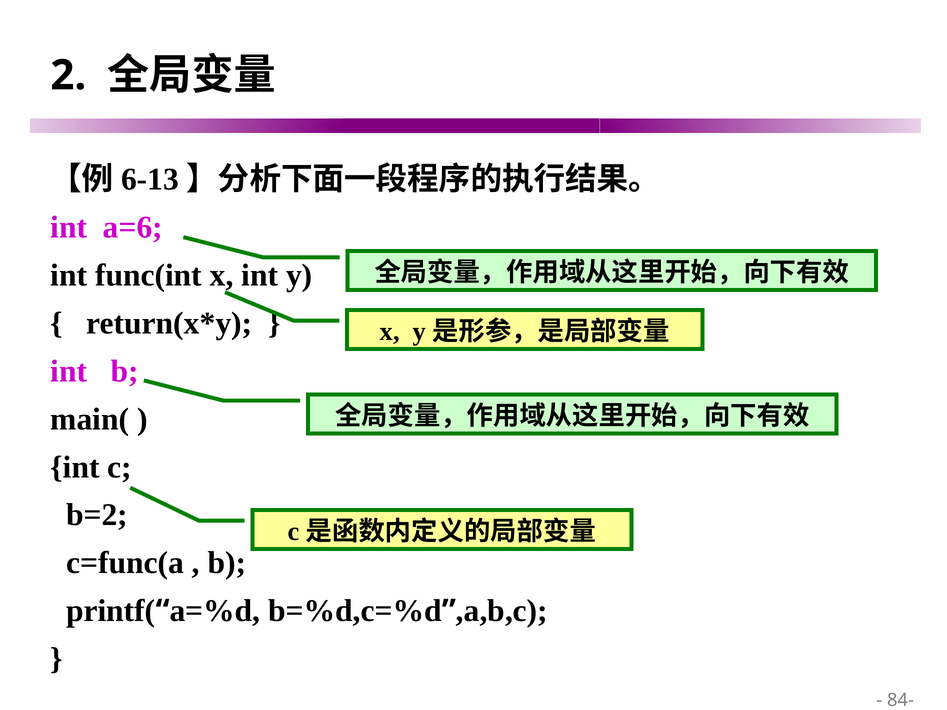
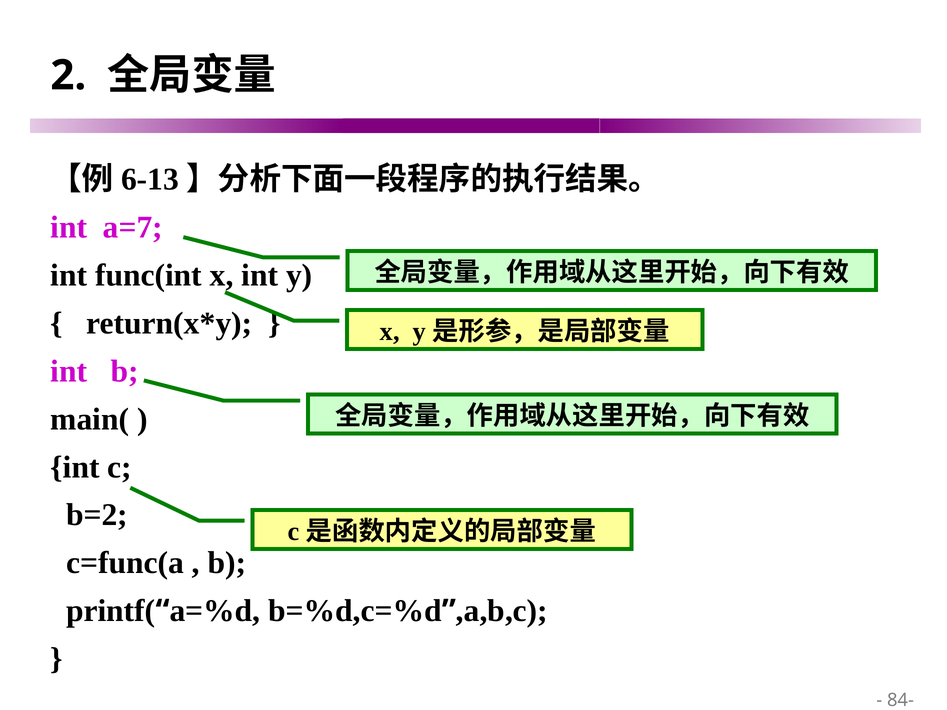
a=6: a=6 -> a=7 (133, 228)
